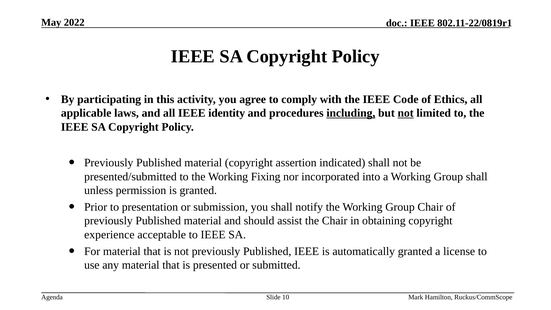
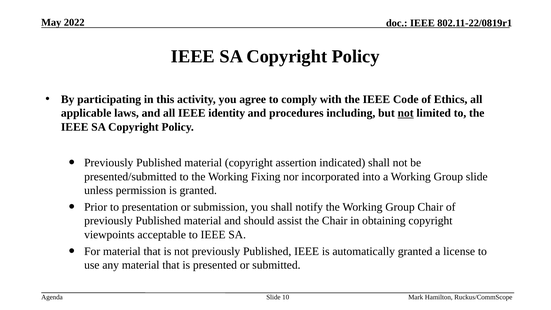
including underline: present -> none (351, 113)
Group shall: shall -> slide (477, 177)
experience: experience -> viewpoints (109, 235)
